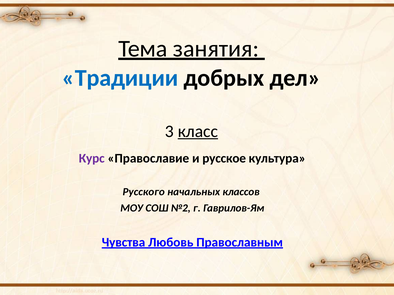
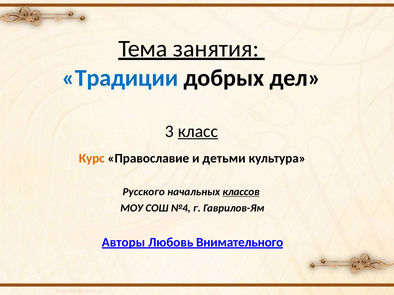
Курс colour: purple -> orange (92, 159)
русское: русское -> детьми (224, 159)
классов underline: none -> present (241, 192)
№2: №2 -> №4 (181, 208)
Чувства: Чувства -> Авторы (123, 243)
Православным: Православным -> Внимательного (240, 243)
